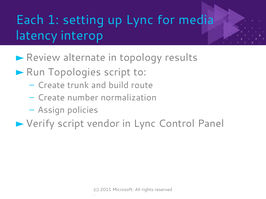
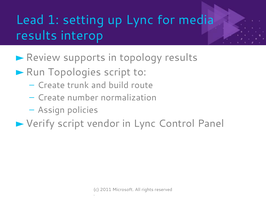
Each: Each -> Lead (30, 20)
latency: latency -> results (37, 35)
alternate: alternate -> supports (84, 58)
